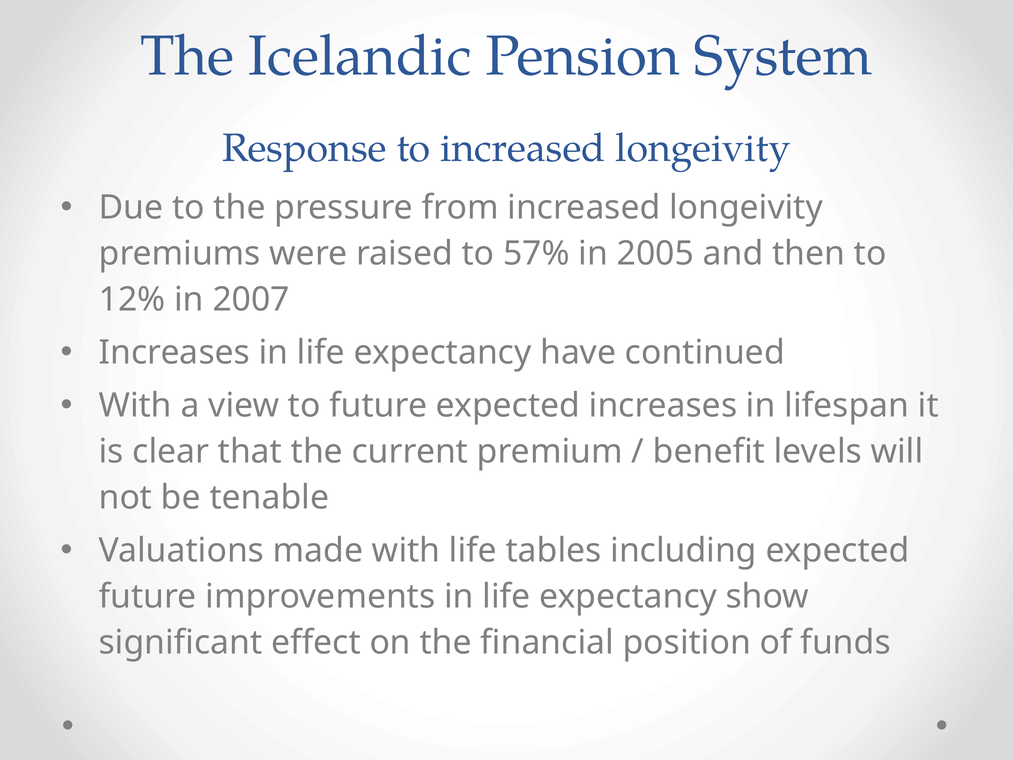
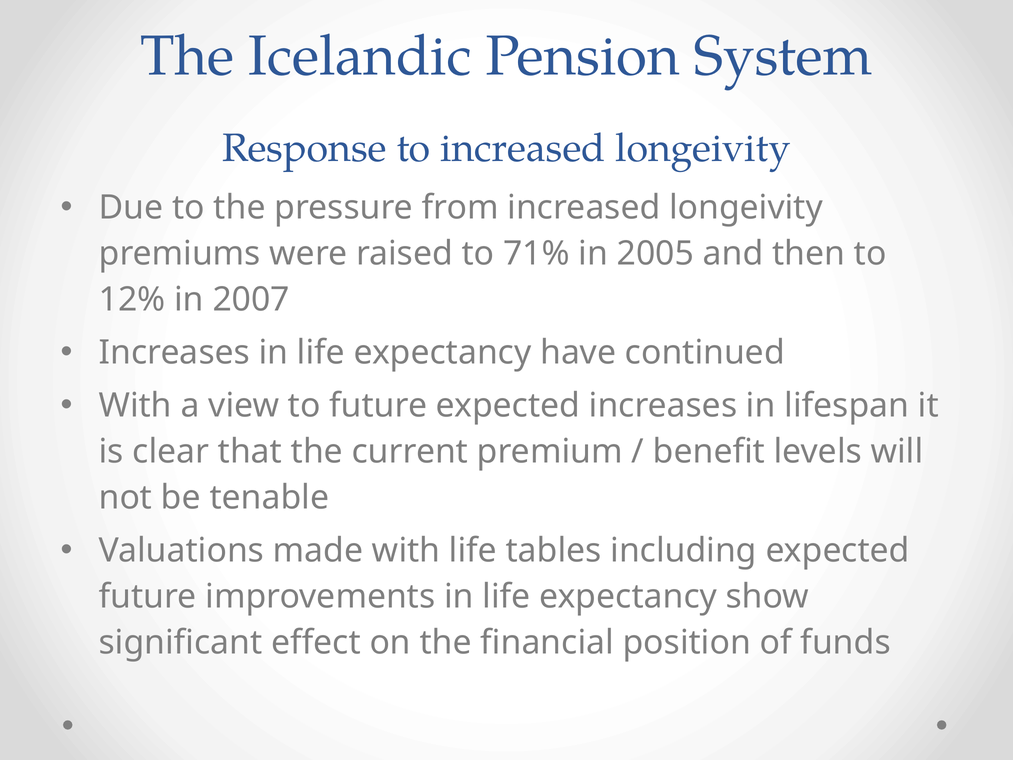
57%: 57% -> 71% (536, 253)
